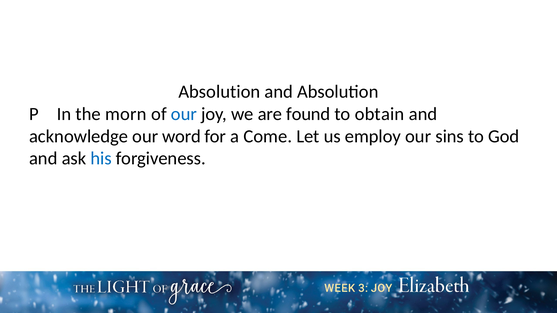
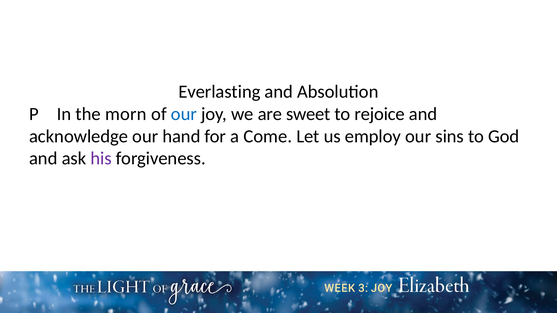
Absolution: Absolution -> Everlasting (219, 92)
found: found -> sweet (308, 114)
obtain: obtain -> rejoice (380, 114)
word: word -> hand (181, 136)
his colour: blue -> purple (101, 159)
